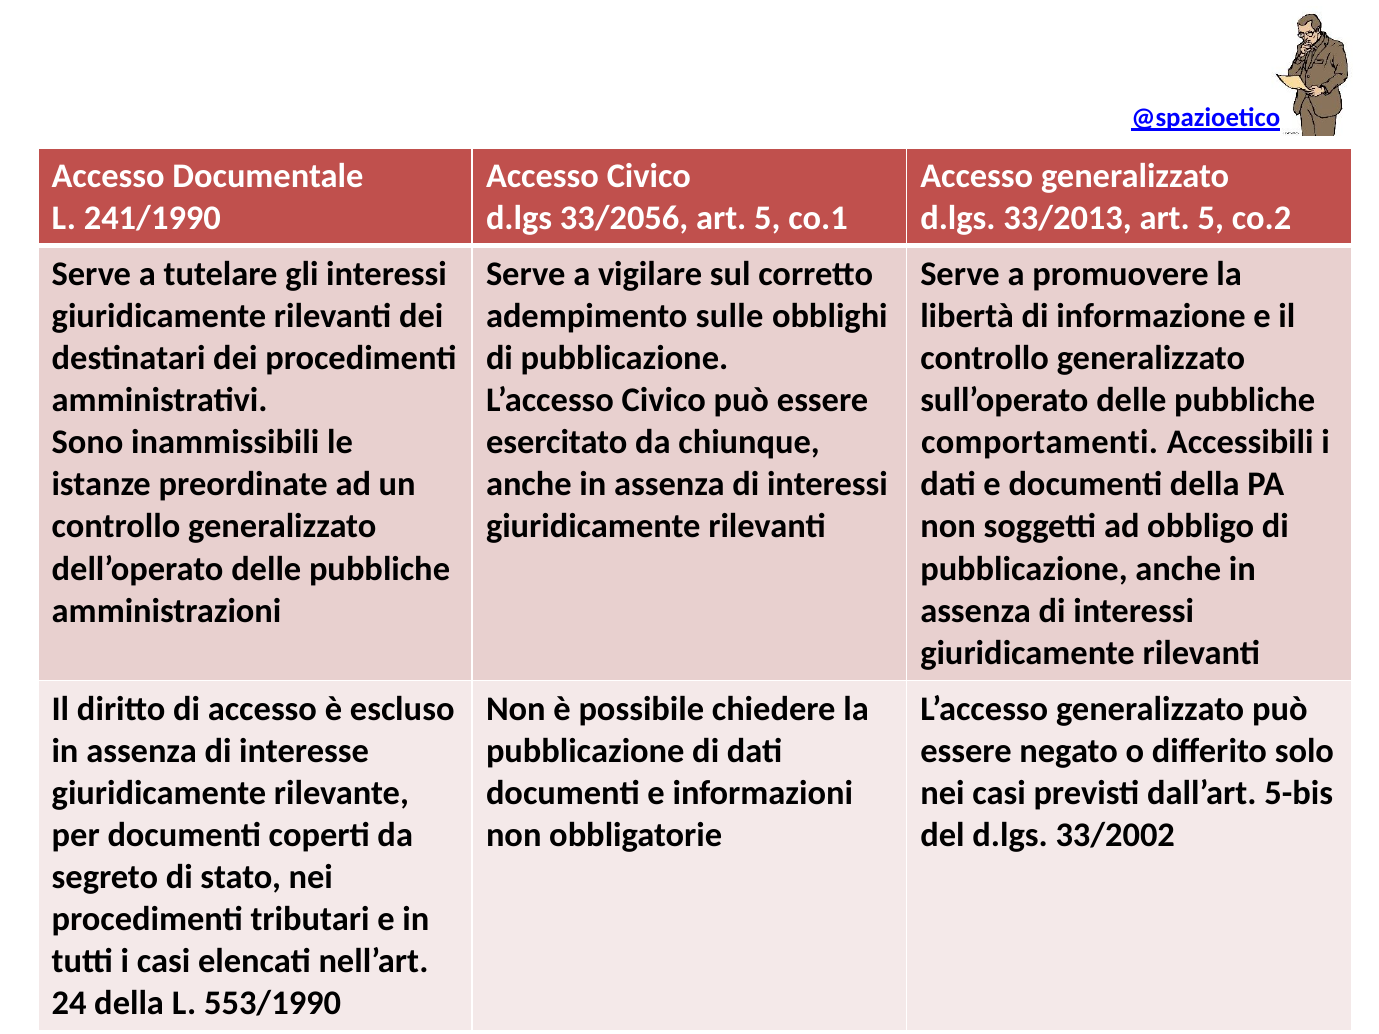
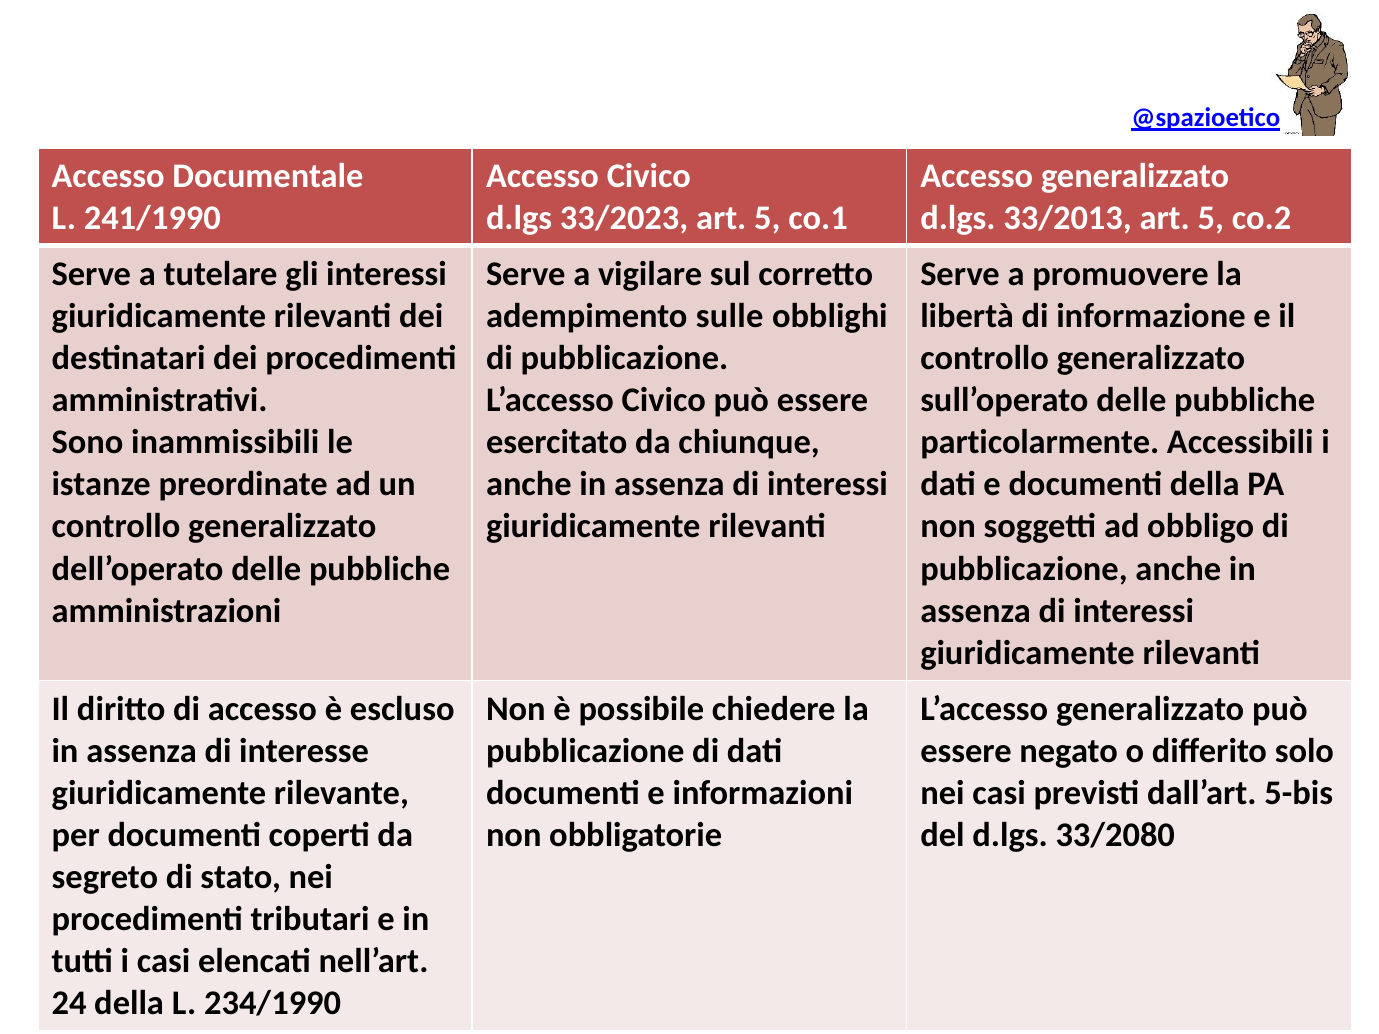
33/2056: 33/2056 -> 33/2023 (624, 218)
comportamenti: comportamenti -> particolarmente (1040, 443)
33/2002: 33/2002 -> 33/2080 (1115, 835)
553/1990: 553/1990 -> 234/1990 (273, 1003)
